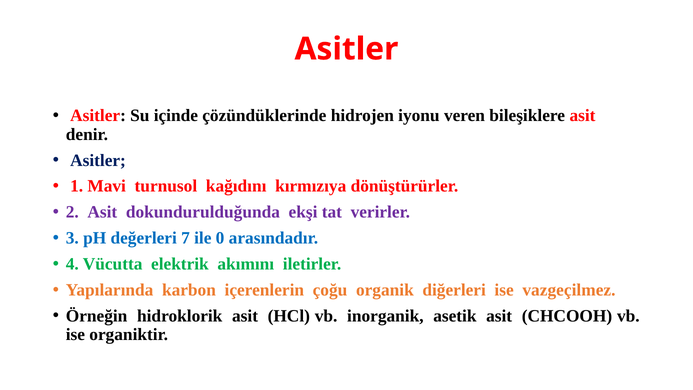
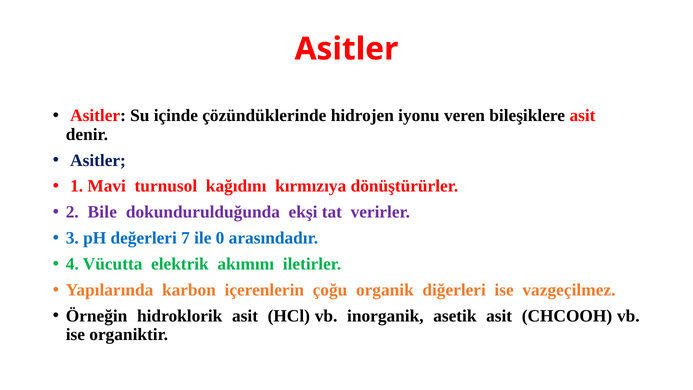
2 Asit: Asit -> Bile (102, 212)
